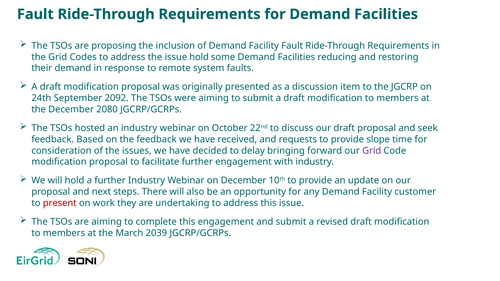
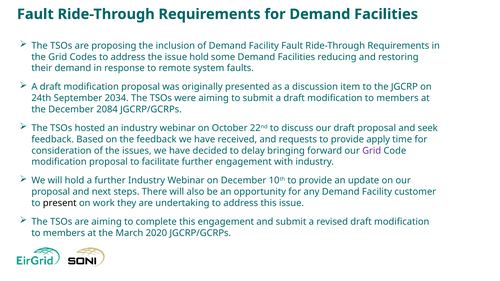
2092: 2092 -> 2034 (117, 98)
2080: 2080 -> 2084 (107, 109)
slope: slope -> apply (378, 139)
present colour: red -> black (60, 203)
2039: 2039 -> 2020 (156, 233)
